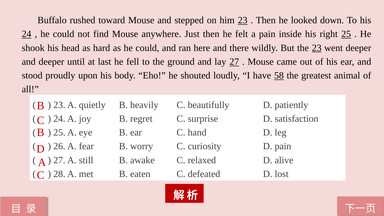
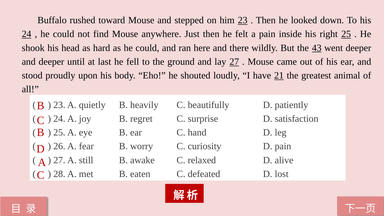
the 23: 23 -> 43 (317, 48)
58: 58 -> 21 (279, 75)
